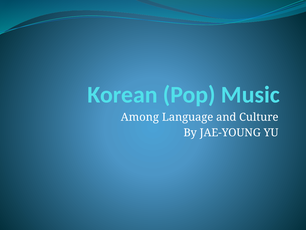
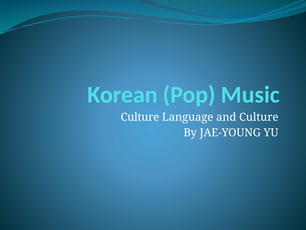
Among: Among -> Culture (140, 117)
